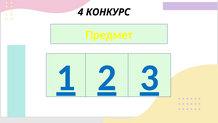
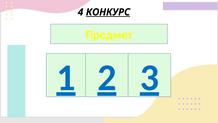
КОНКУРС underline: none -> present (108, 12)
